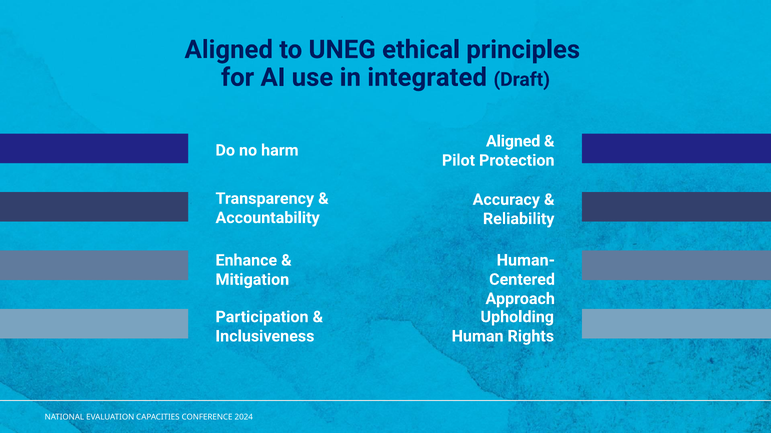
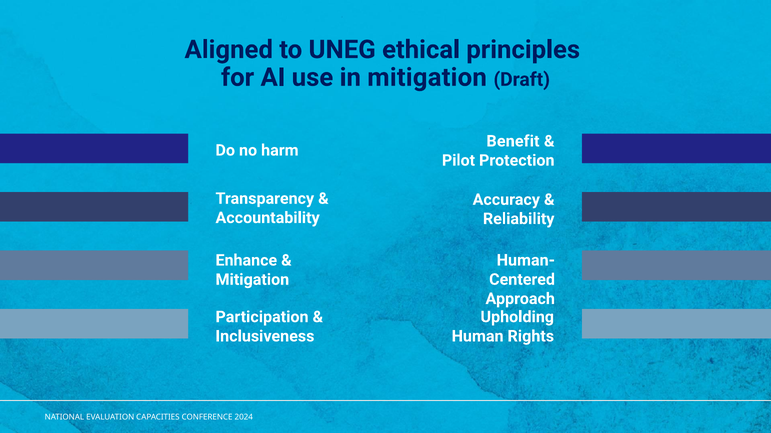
in integrated: integrated -> mitigation (427, 77)
Aligned: Aligned -> Benefit (513, 141)
